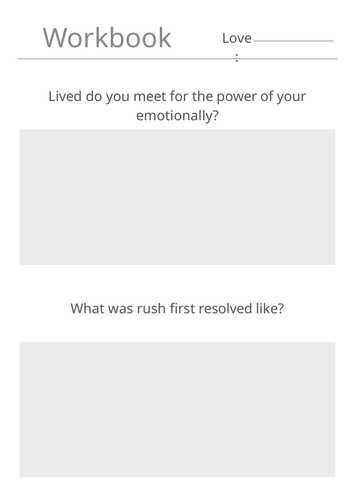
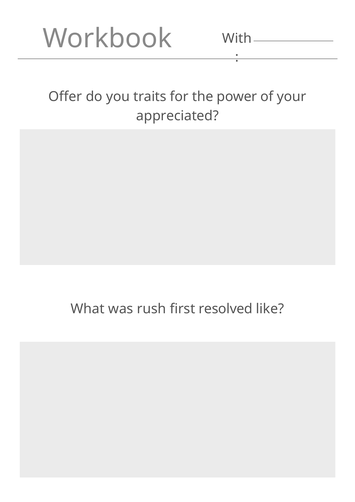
Love: Love -> With (237, 38)
Lived: Lived -> Offer (65, 97)
meet: meet -> traits (150, 97)
emotionally: emotionally -> appreciated (177, 116)
